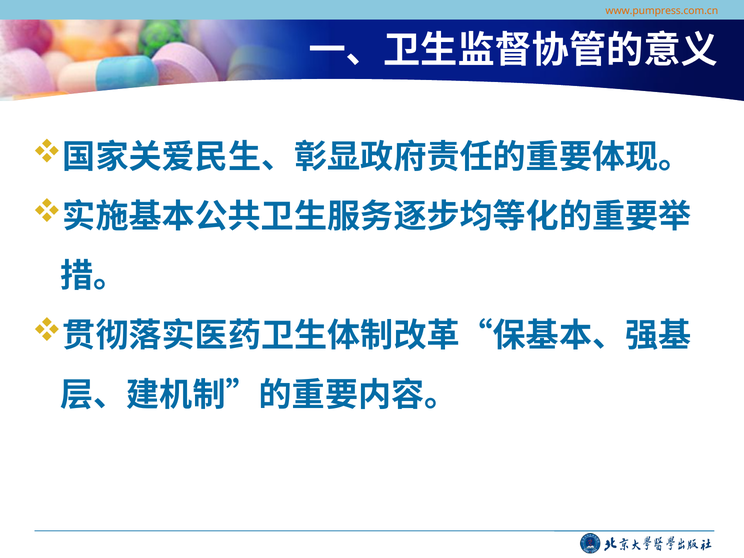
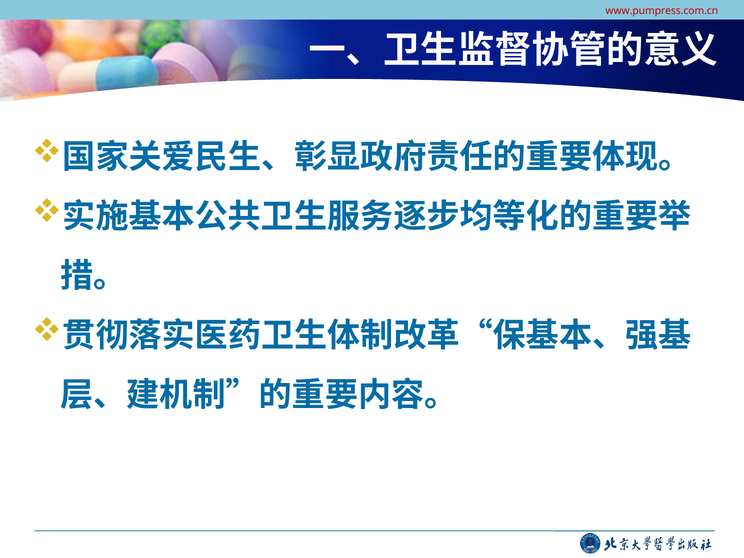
www.pumpress.com.cn colour: orange -> red (662, 11)
